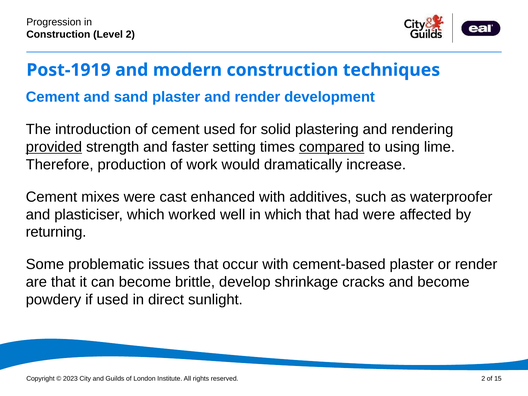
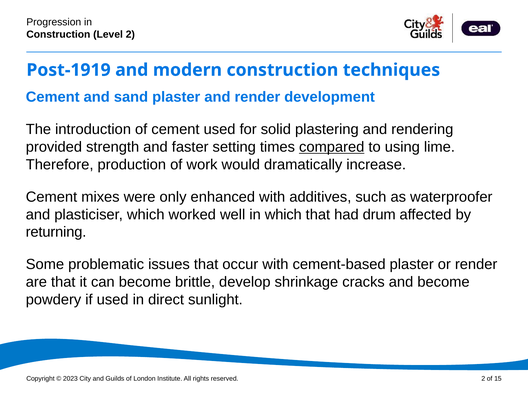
provided underline: present -> none (54, 147)
cast: cast -> only (173, 197)
had were: were -> drum (379, 215)
